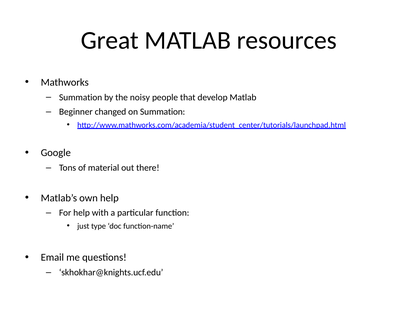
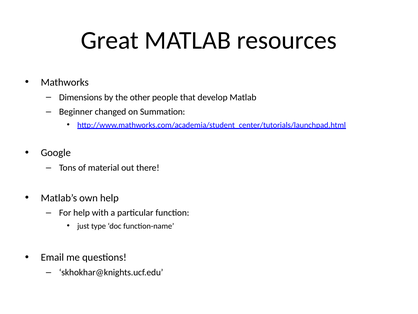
Summation: Summation -> Dimensions (81, 97)
noisy: noisy -> other (140, 97)
